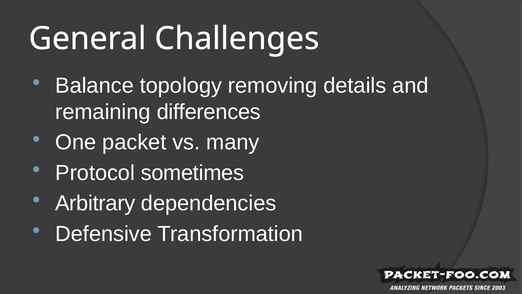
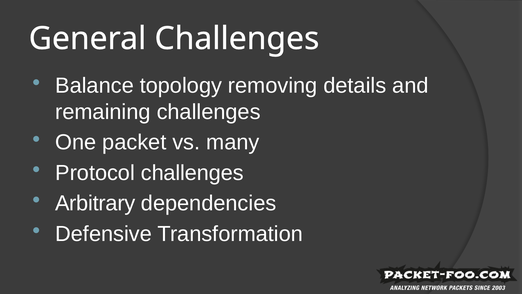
remaining differences: differences -> challenges (209, 112)
Protocol sometimes: sometimes -> challenges (192, 173)
